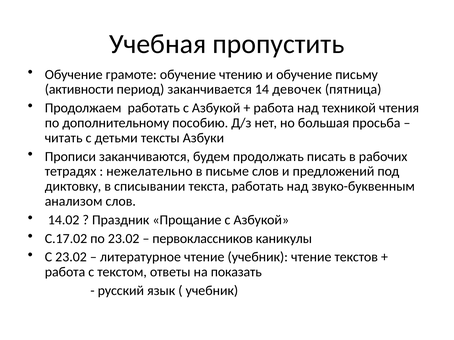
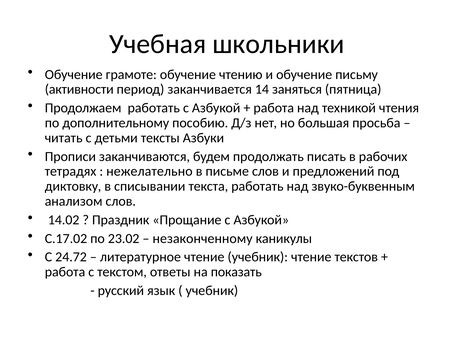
пропустить: пропустить -> школьники (278, 44)
девочек: девочек -> заняться (297, 90)
первоклассников: первоклассников -> незаконченному (203, 239)
С 23.02: 23.02 -> 24.72 (71, 257)
